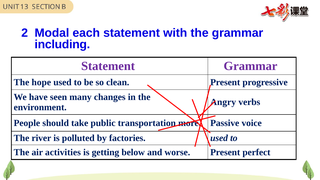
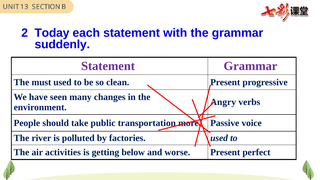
Modal: Modal -> Today (52, 33)
including: including -> suddenly (62, 44)
hope: hope -> must (41, 82)
